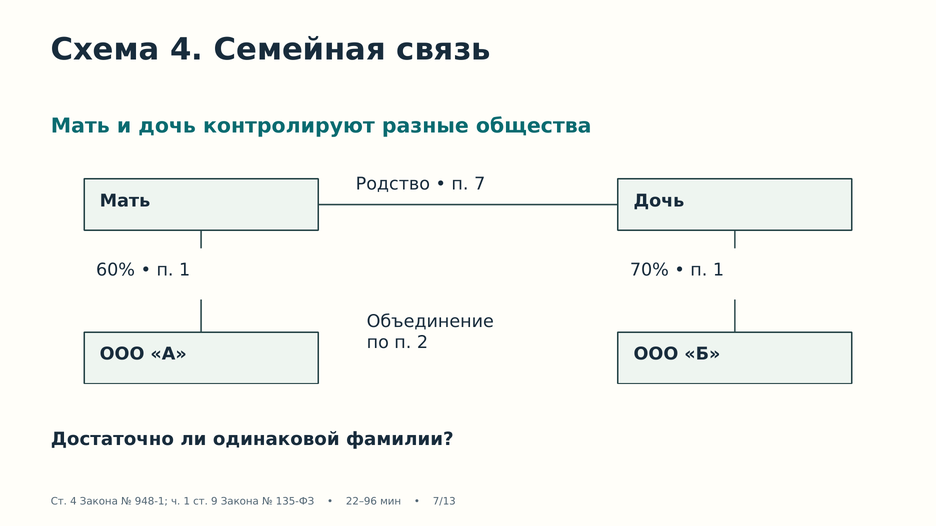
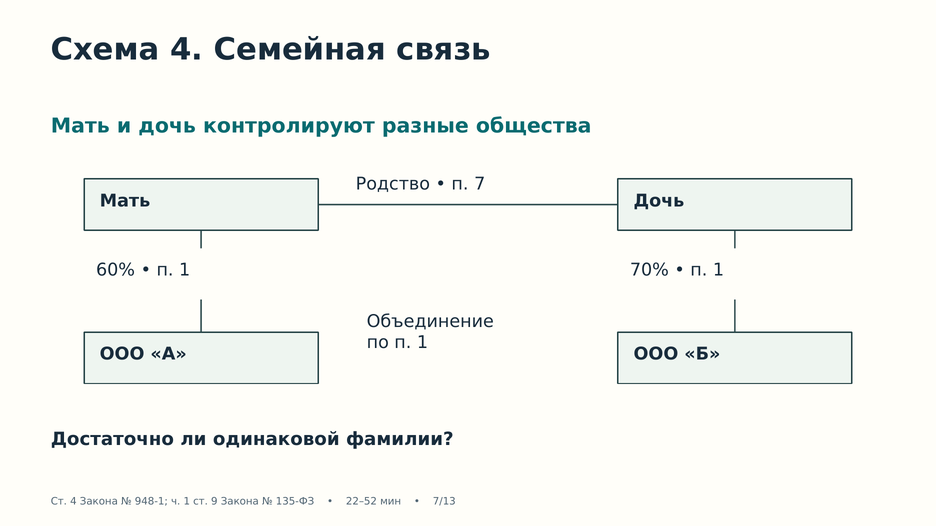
по п 2: 2 -> 1 (422, 343)
22–96: 22–96 -> 22–52 (361, 502)
